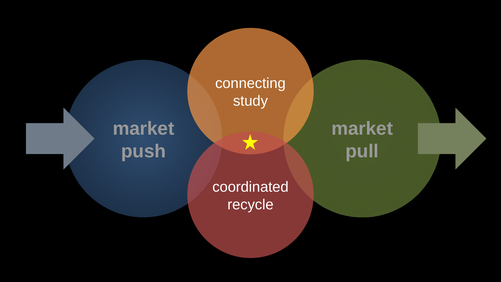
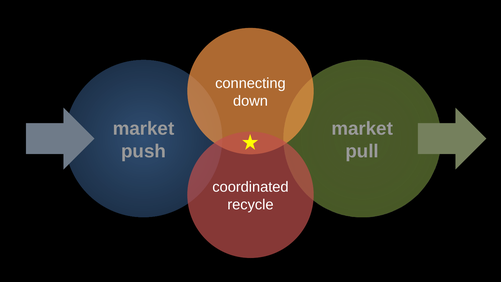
study: study -> down (250, 101)
